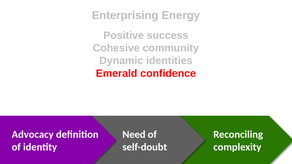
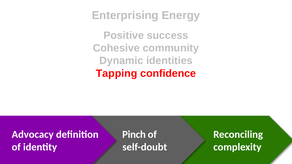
Emerald: Emerald -> Tapping (117, 73)
Need: Need -> Pinch (134, 135)
